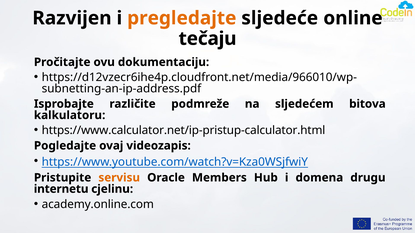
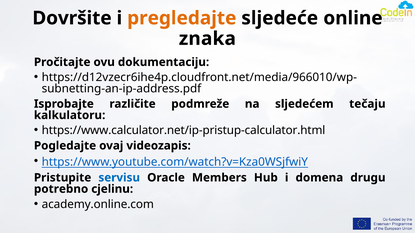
Razvijen: Razvijen -> Dovršite (72, 18)
tečaju: tečaju -> znaka (207, 39)
bitova: bitova -> tečaju (367, 104)
servisu colour: orange -> blue (119, 178)
internetu: internetu -> potrebno (61, 189)
